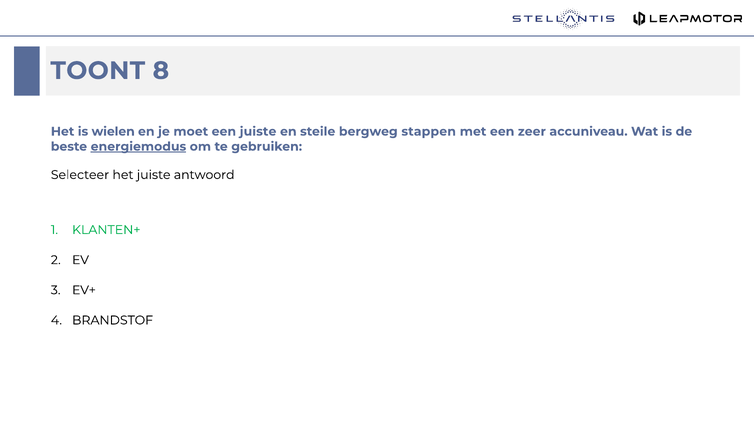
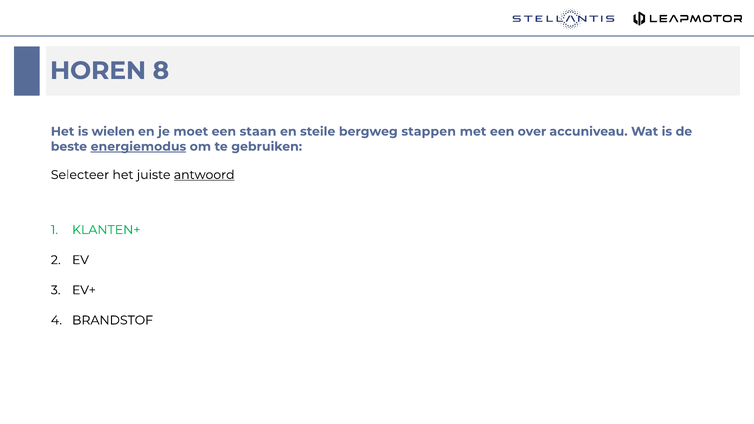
TOONT: TOONT -> HOREN (98, 71)
een juiste: juiste -> staan (258, 132)
zeer: zeer -> over (532, 132)
antwoord underline: none -> present (204, 175)
